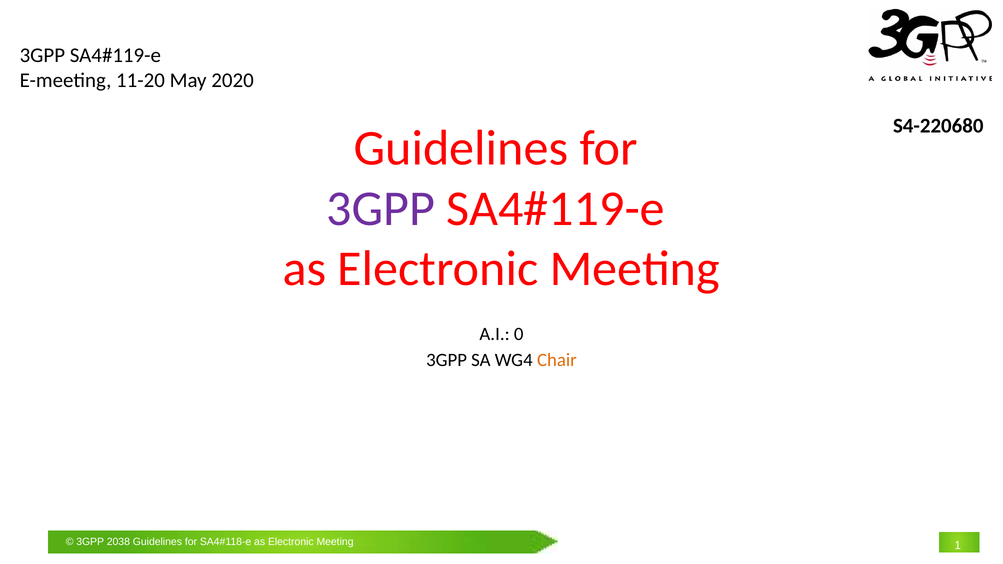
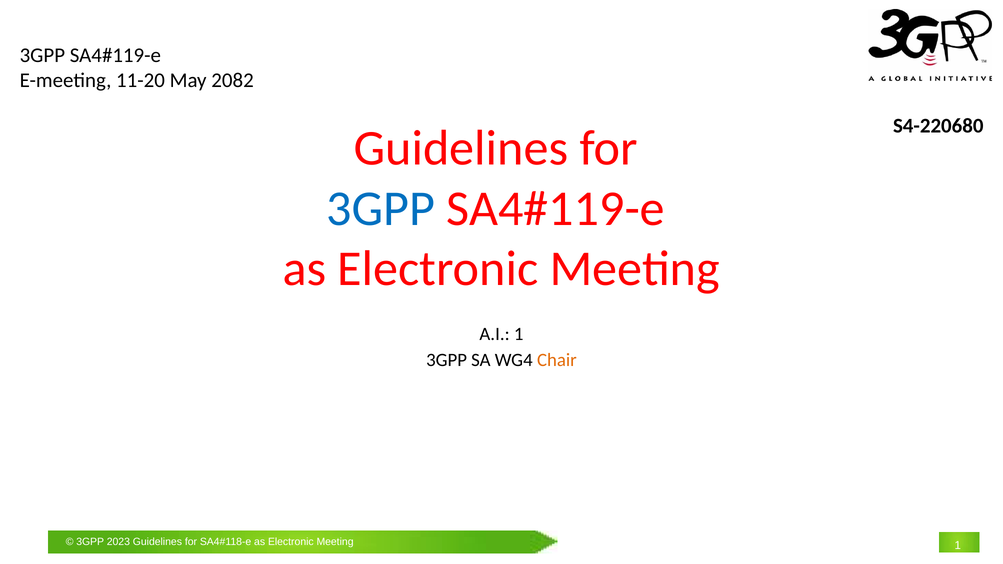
2020: 2020 -> 2082 (233, 80)
3GPP colour: purple -> blue (381, 209)
A.I 0: 0 -> 1 (519, 334)
2038: 2038 -> 2023 (118, 542)
